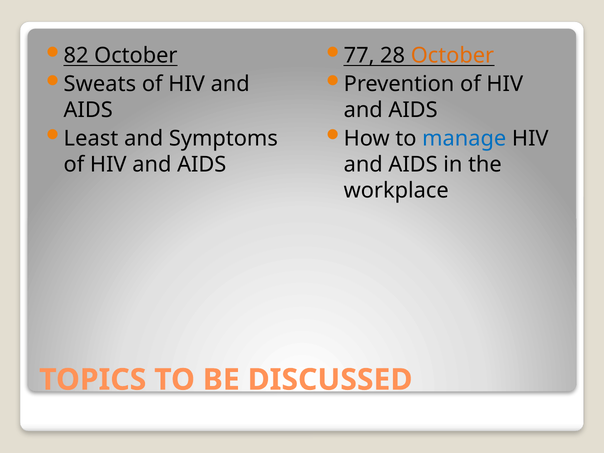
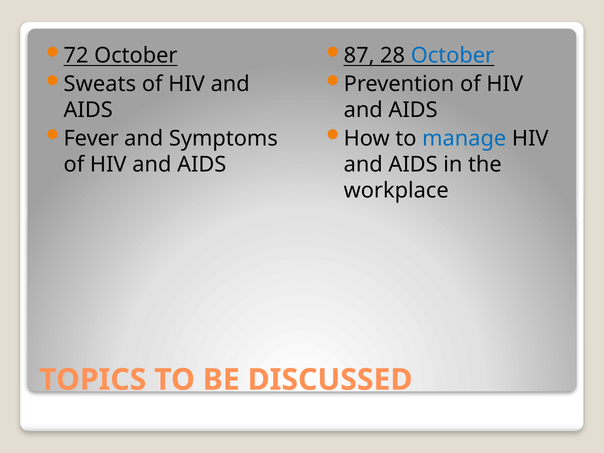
82: 82 -> 72 (76, 56)
77: 77 -> 87 (359, 56)
October colour: orange -> blue (452, 56)
Least: Least -> Fever (91, 138)
